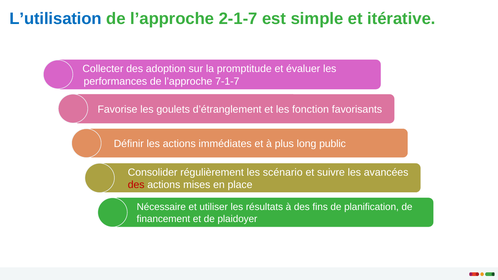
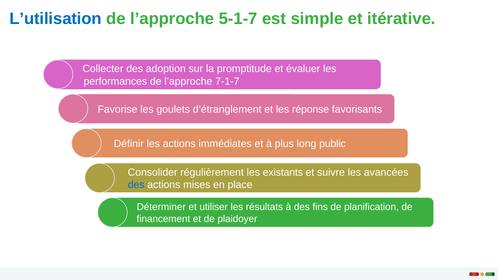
2-1-7: 2-1-7 -> 5-1-7 (238, 19)
fonction: fonction -> réponse (311, 110)
scénario: scénario -> existants (283, 172)
des colour: red -> blue (136, 185)
Nécessaire: Nécessaire -> Déterminer (161, 207)
